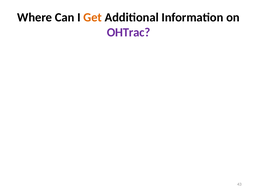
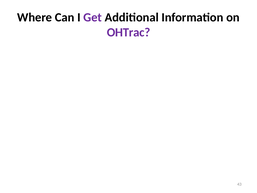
Get colour: orange -> purple (93, 17)
